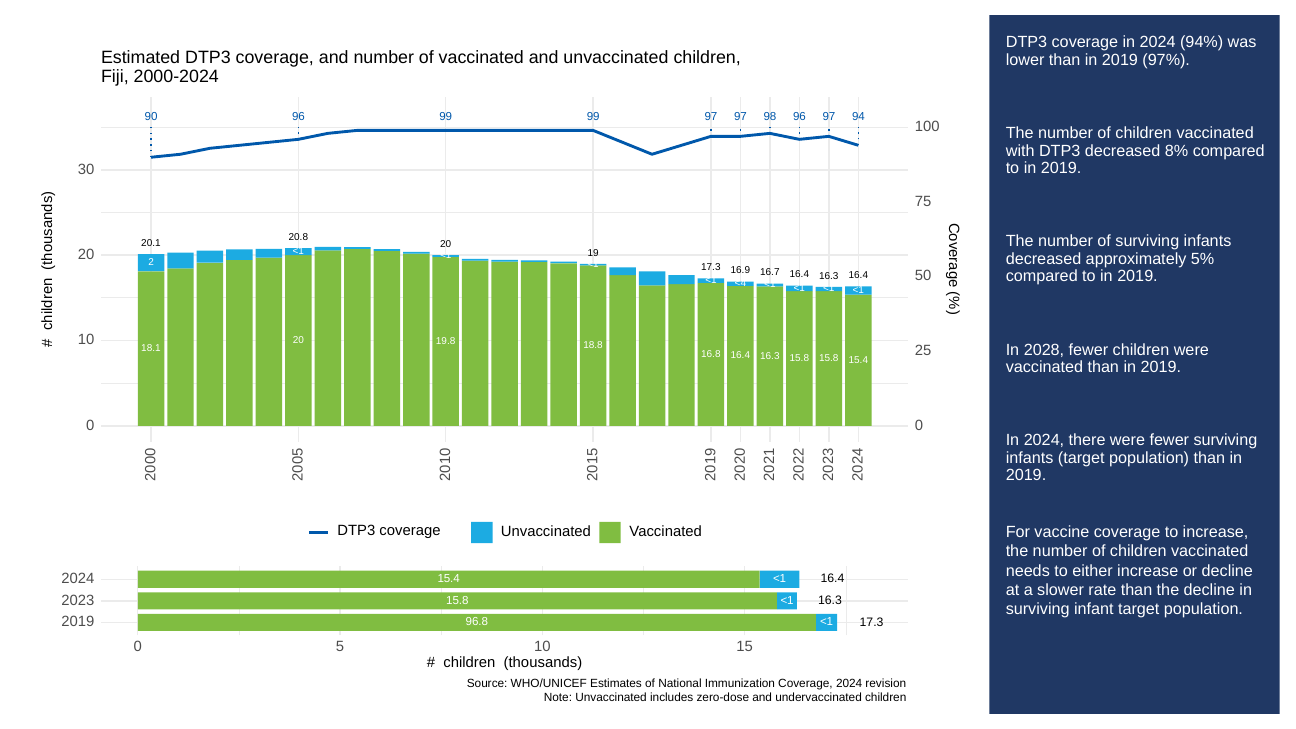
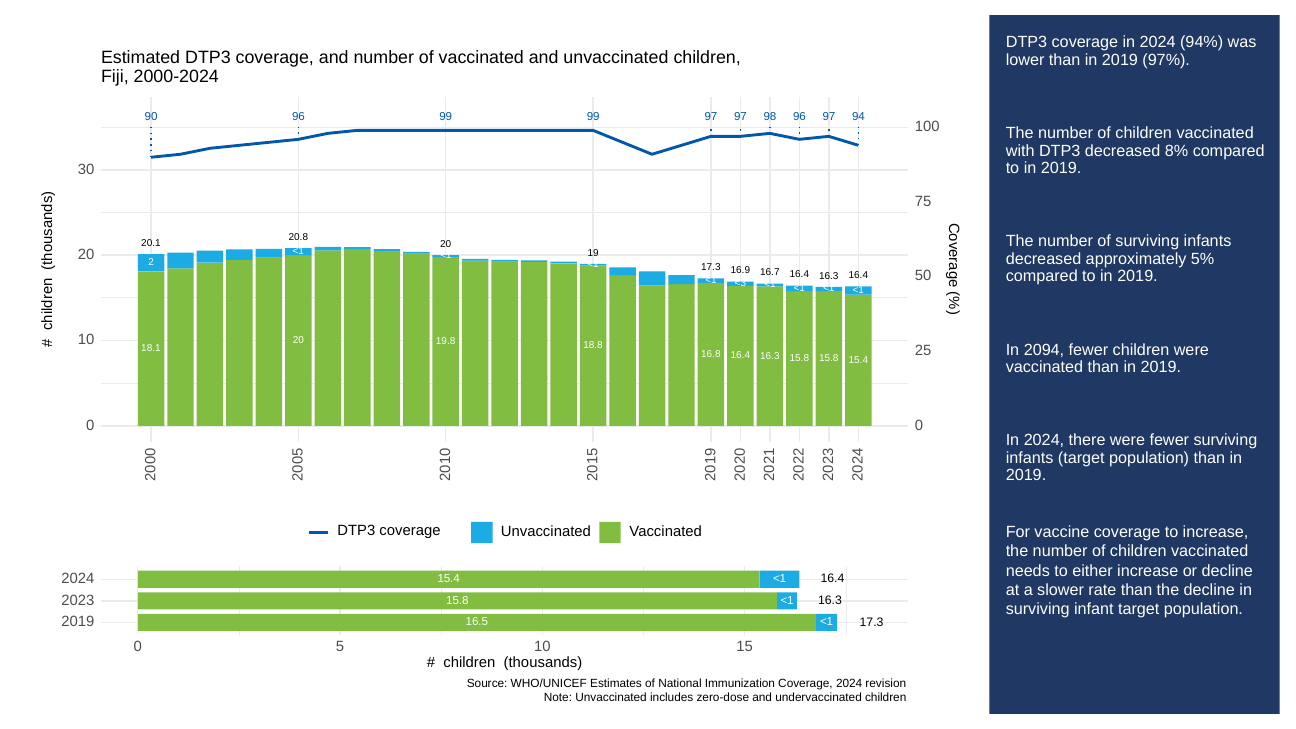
<4: <4 -> <3 (740, 283)
2028: 2028 -> 2094 (1044, 350)
96.8: 96.8 -> 16.5 (477, 622)
